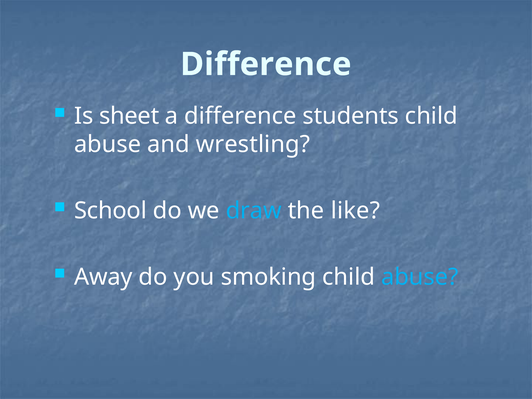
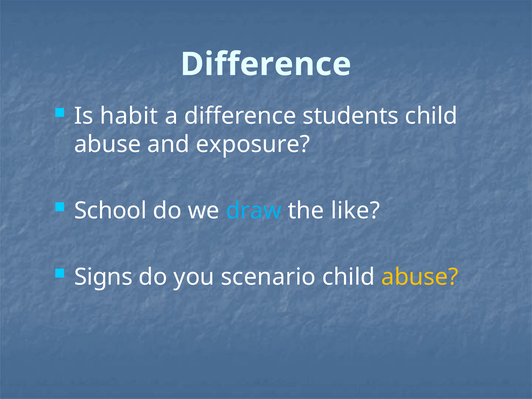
sheet: sheet -> habit (129, 116)
wrestling: wrestling -> exposure (253, 144)
Away: Away -> Signs (103, 277)
smoking: smoking -> scenario (268, 277)
abuse colour: light blue -> yellow (420, 277)
